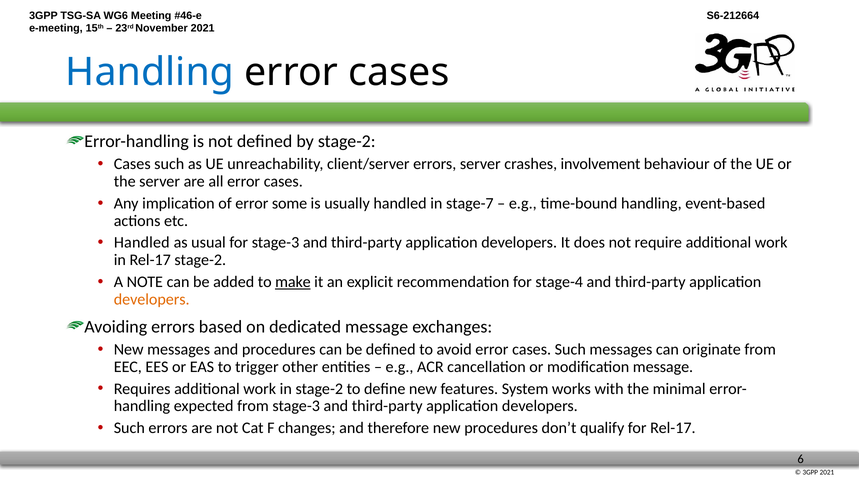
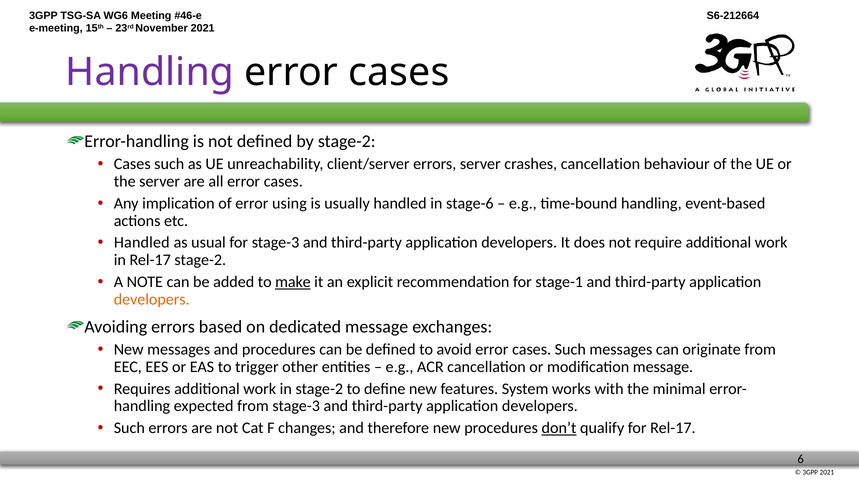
Handling colour: blue -> purple (150, 72)
crashes involvement: involvement -> cancellation (600, 164)
some: some -> using (289, 204)
stage-7: stage-7 -> stage-6 (470, 204)
stage-4: stage-4 -> stage-1 (559, 282)
don’t underline: none -> present (559, 428)
